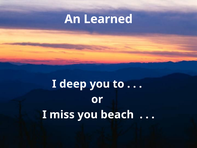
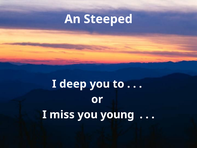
Learned: Learned -> Steeped (108, 19)
beach: beach -> young (117, 114)
